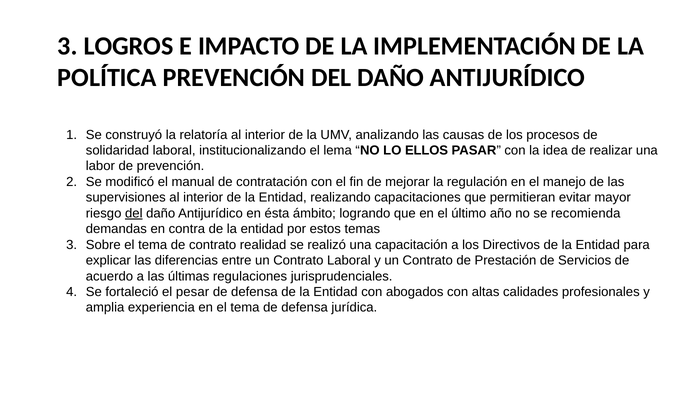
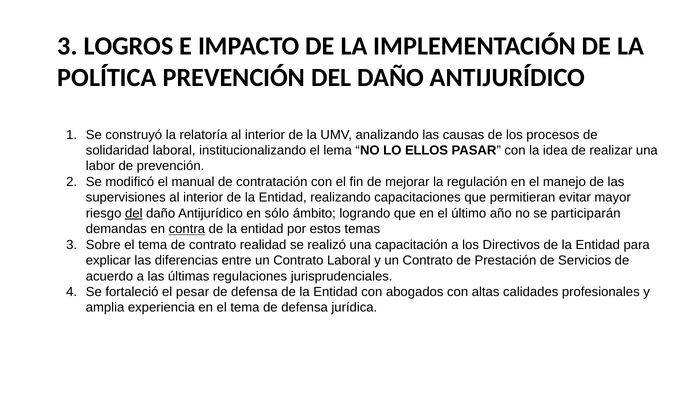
ésta: ésta -> sólo (277, 213)
recomienda: recomienda -> participarán (586, 213)
contra underline: none -> present (187, 229)
